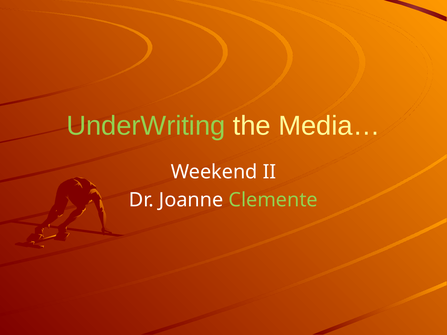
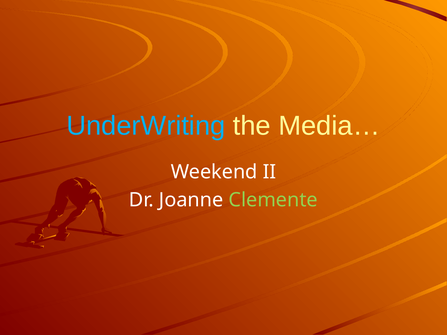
UnderWriting colour: light green -> light blue (146, 126)
